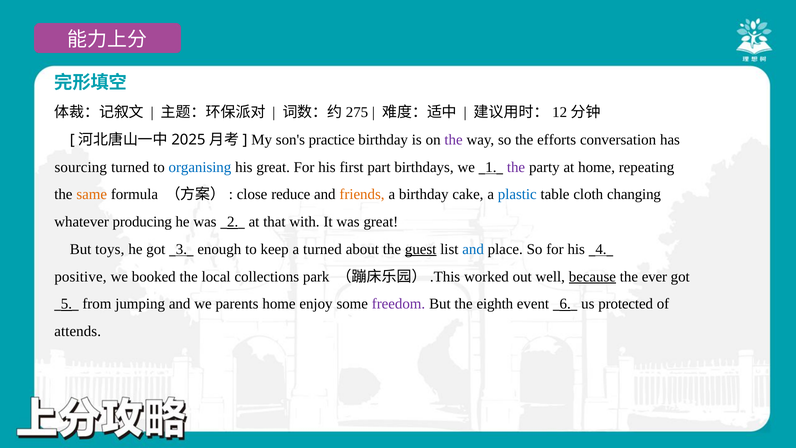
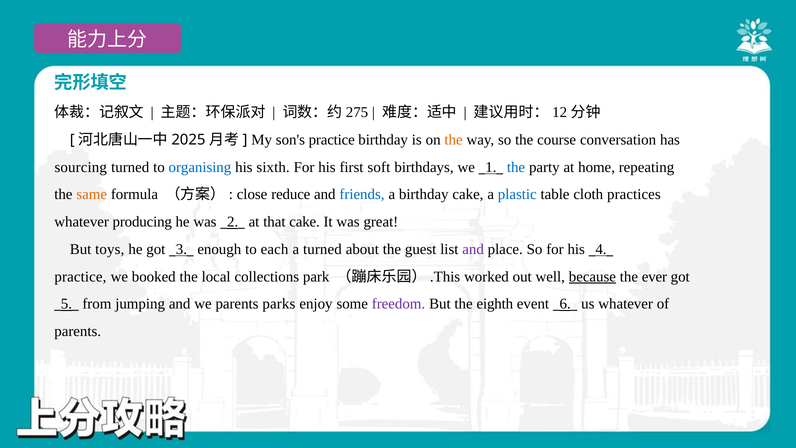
the colour: purple -> orange (454, 140)
efforts: efforts -> course (557, 140)
his great: great -> sixth (273, 167)
part: part -> soft (379, 167)
the colour: purple -> blue (516, 167)
friends colour: orange -> blue (362, 194)
changing: changing -> practices (634, 194)
that with: with -> cake (305, 222)
keep: keep -> each (275, 249)
guest underline: present -> none (421, 249)
and colour: blue -> purple (473, 249)
positive: positive -> practice (80, 276)
parents home: home -> parks (279, 304)
us protected: protected -> whatever (626, 304)
attends: attends -> parents (78, 331)
